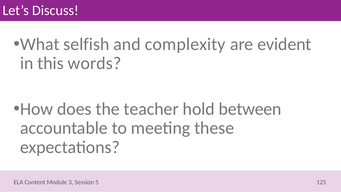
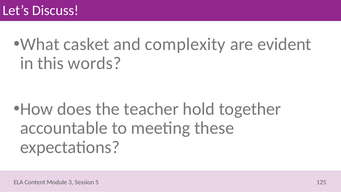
selfish: selfish -> casket (86, 44)
between: between -> together (250, 109)
